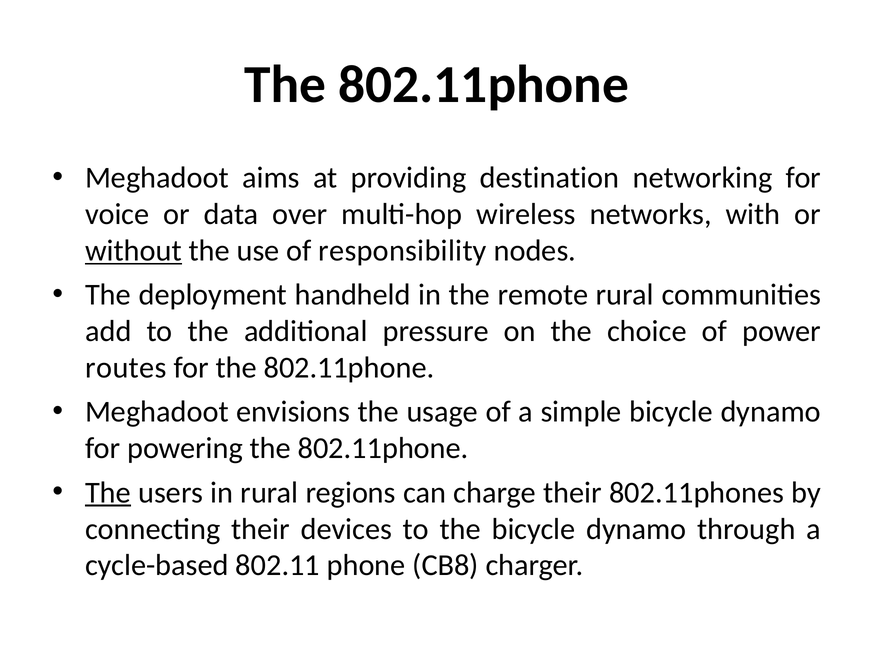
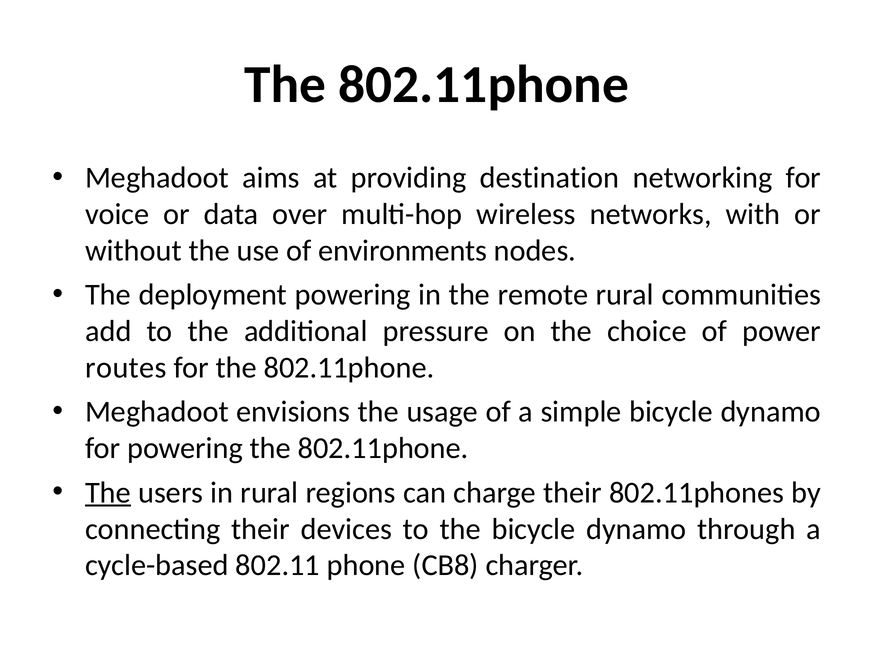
without underline: present -> none (134, 250)
responsibility: responsibility -> environments (403, 250)
deployment handheld: handheld -> powering (353, 295)
